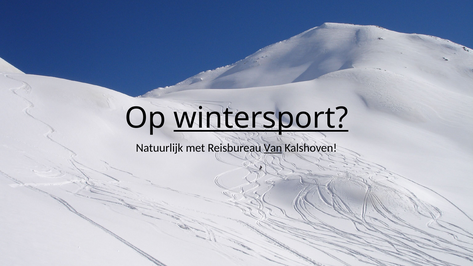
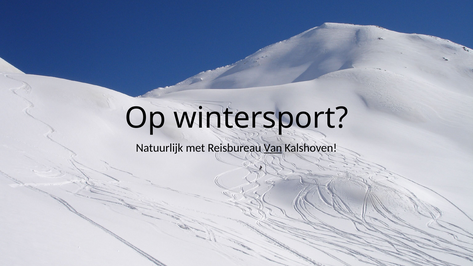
wintersport underline: present -> none (261, 118)
